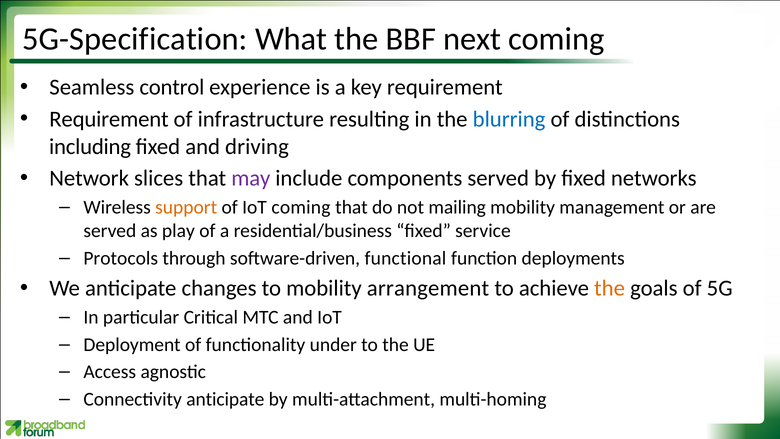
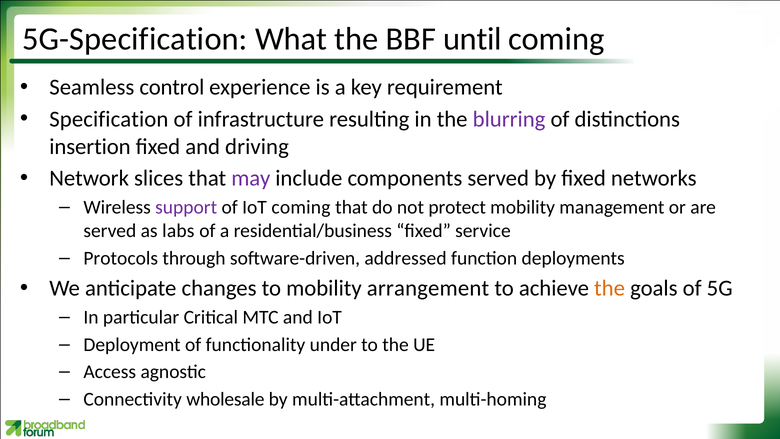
next: next -> until (472, 39)
Requirement: Requirement -> Specification (109, 119)
blurring colour: blue -> purple (509, 119)
including: including -> insertion (90, 146)
support colour: orange -> purple (186, 207)
mailing: mailing -> protect (457, 207)
play: play -> labs (178, 231)
functional: functional -> addressed (406, 258)
Connectivity anticipate: anticipate -> wholesale (225, 399)
